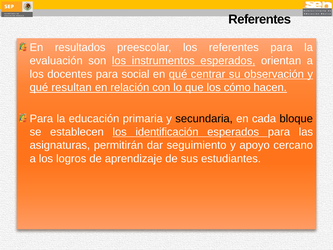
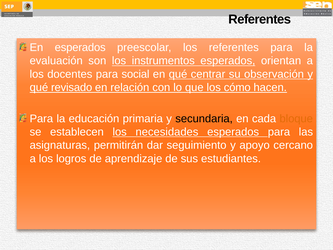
En resultados: resultados -> esperados (80, 47)
resultan: resultan -> revisado (72, 87)
bloque colour: black -> orange (296, 118)
identificación: identificación -> necesidades (167, 132)
